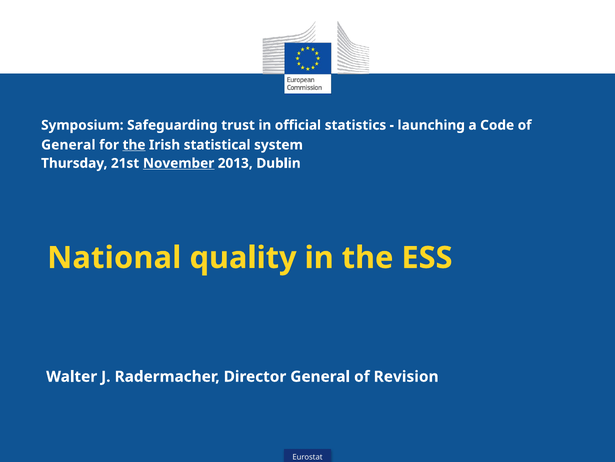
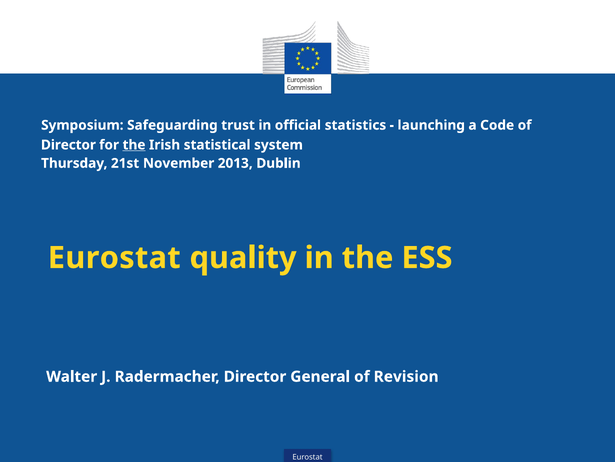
General: General -> Director (68, 145)
November underline: present -> none (179, 163)
National: National -> Eurostat (114, 257)
